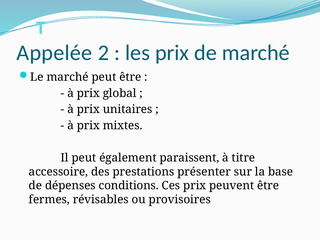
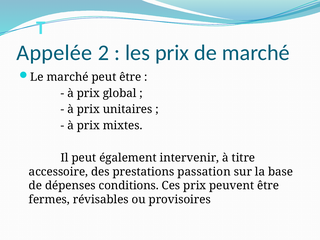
paraissent: paraissent -> intervenir (189, 158)
présenter: présenter -> passation (204, 172)
